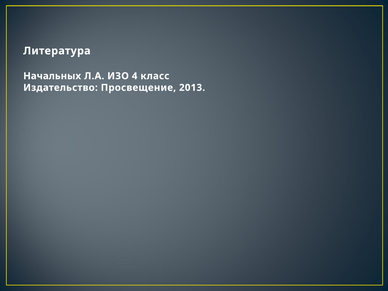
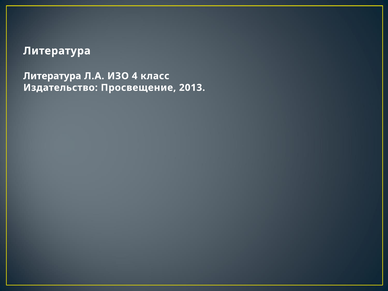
Начальных: Начальных -> Литература (52, 76)
